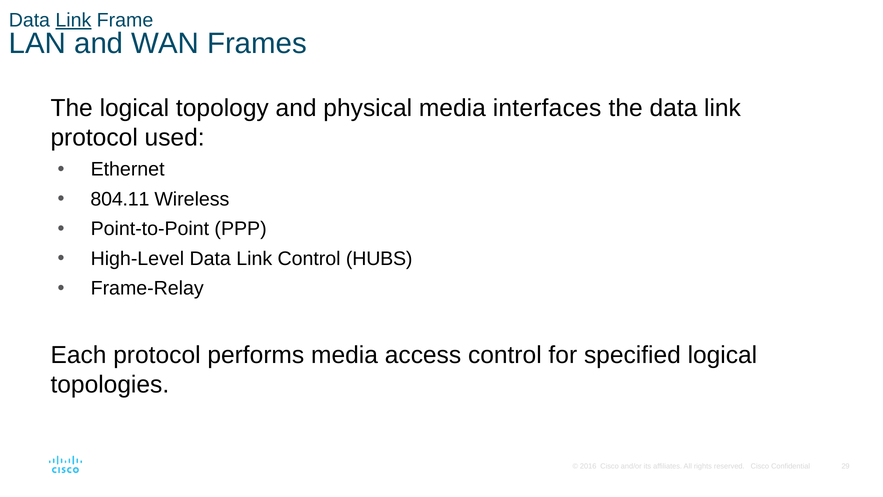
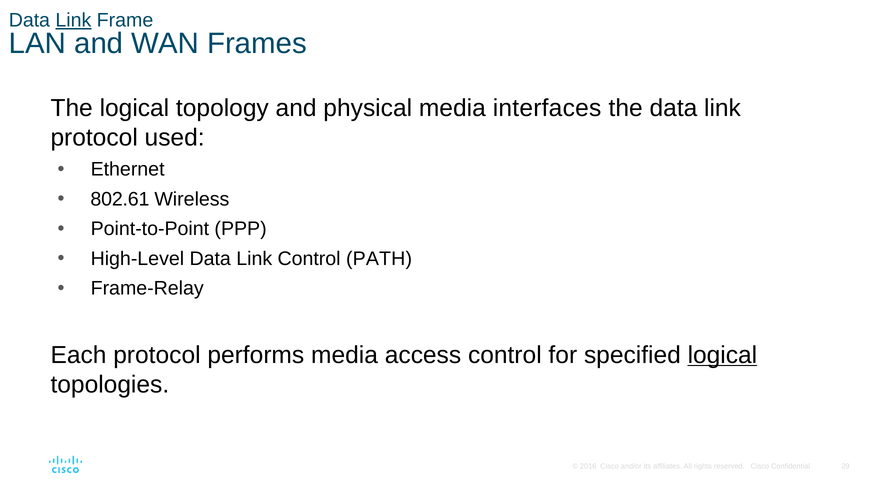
804.11: 804.11 -> 802.61 (120, 199)
HUBS: HUBS -> PATH (379, 258)
logical underline: none -> present (722, 355)
